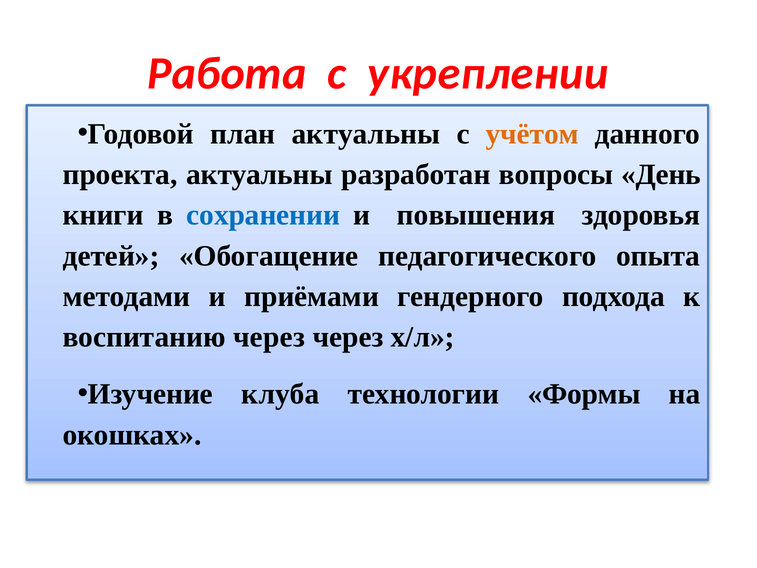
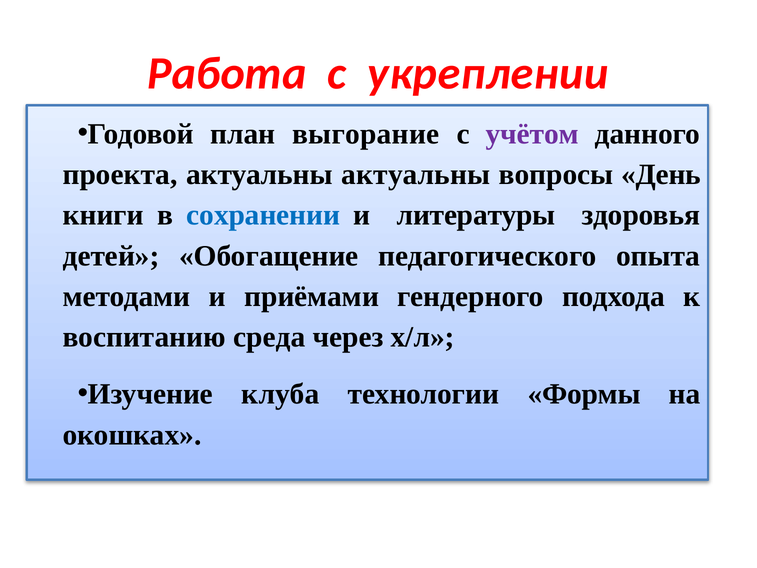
план актуальны: актуальны -> выгорание (366, 134)
учётом colour: orange -> purple (532, 134)
актуальны разработан: разработан -> актуальны (416, 174)
повышения: повышения -> литературы (476, 215)
воспитанию через: через -> среда (269, 337)
